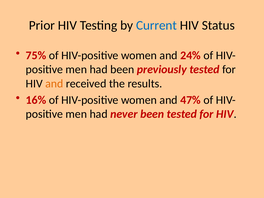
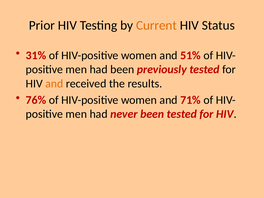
Current colour: blue -> orange (156, 25)
75%: 75% -> 31% (36, 55)
24%: 24% -> 51% (191, 55)
16%: 16% -> 76% (36, 100)
47%: 47% -> 71% (191, 100)
